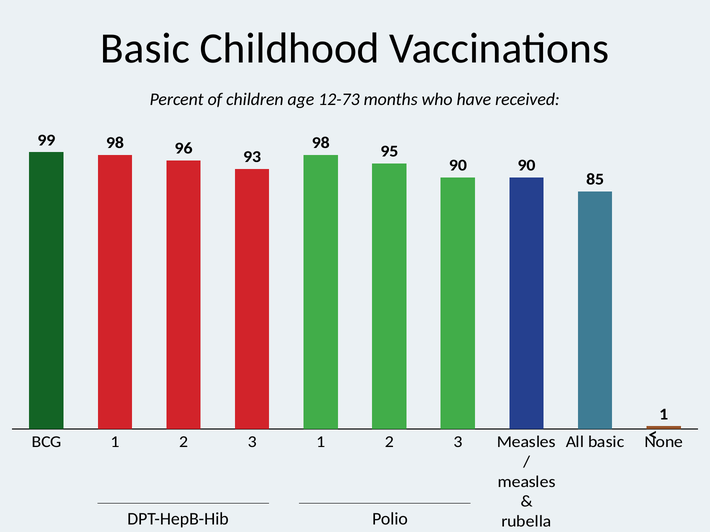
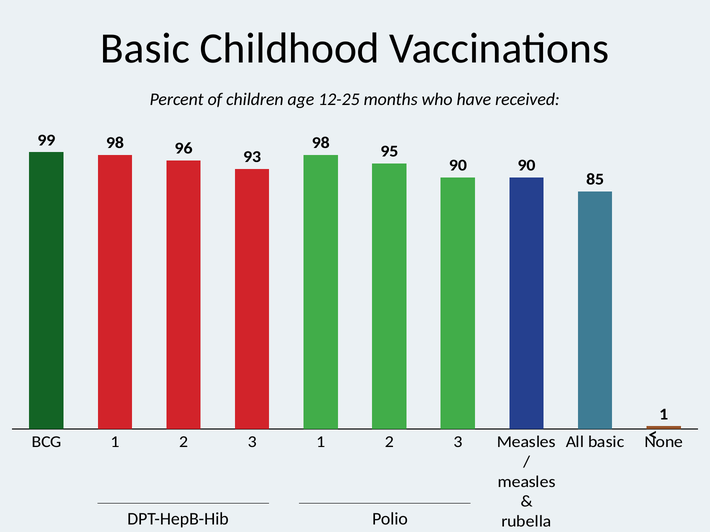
12-73: 12-73 -> 12-25 (339, 99)
